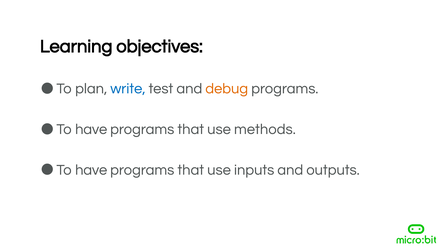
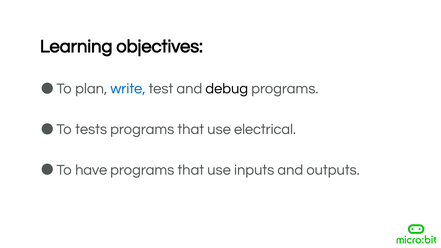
debug colour: orange -> black (227, 89)
have: have -> tests (91, 129)
methods: methods -> electrical (265, 129)
